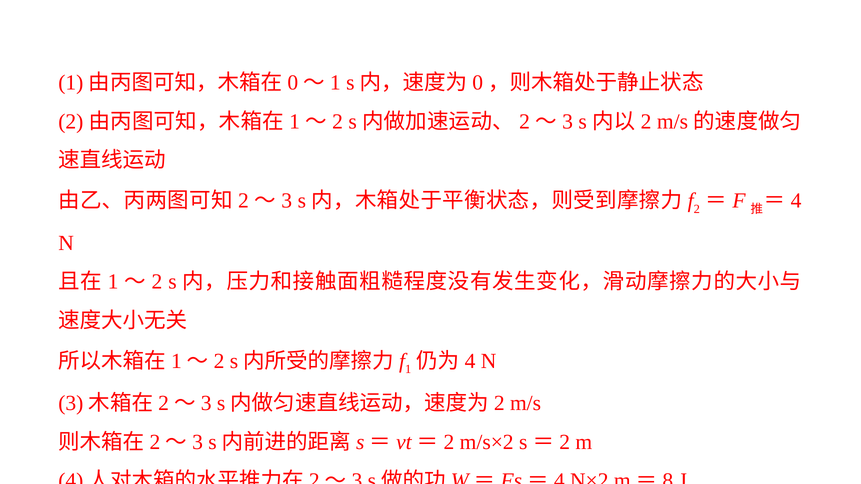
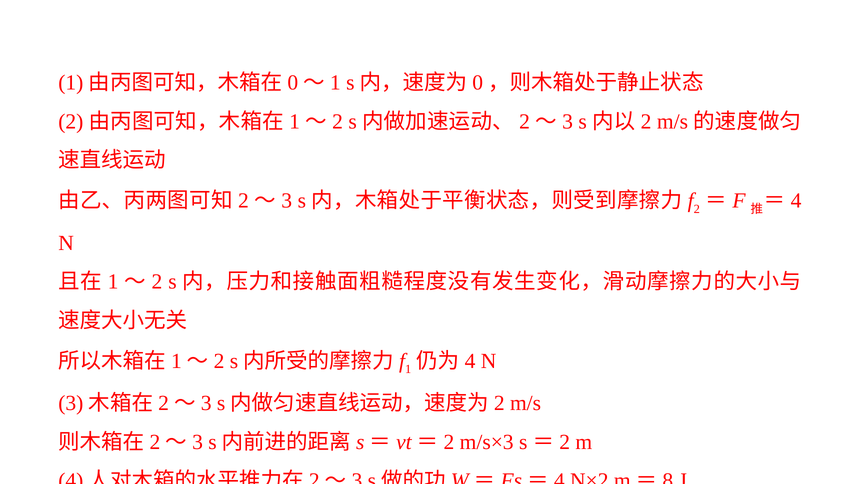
m/s×2: m/s×2 -> m/s×3 (487, 442)
